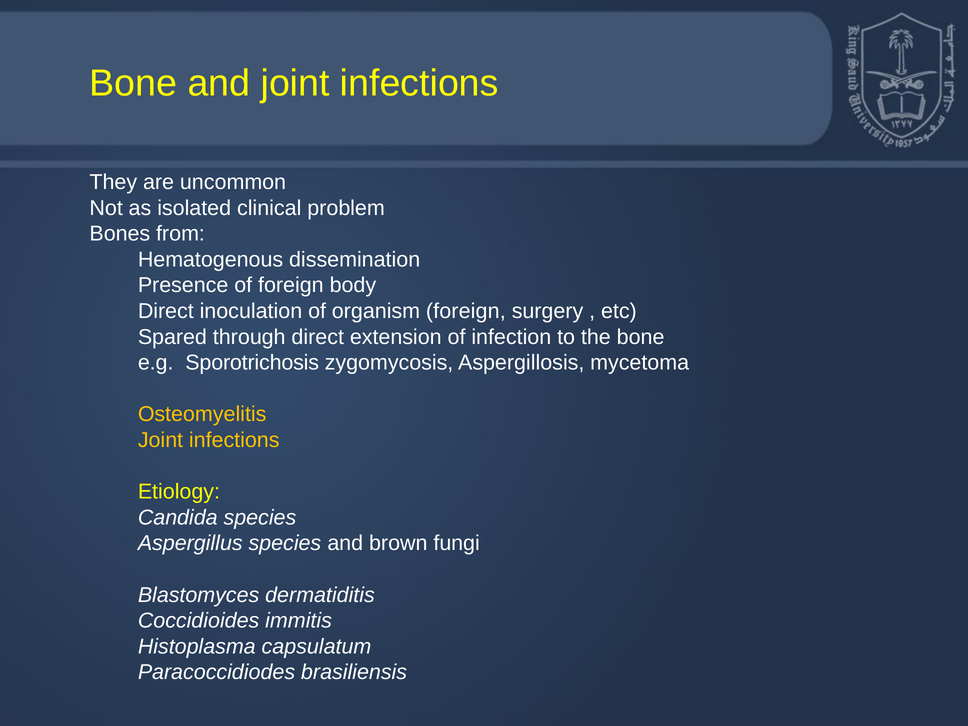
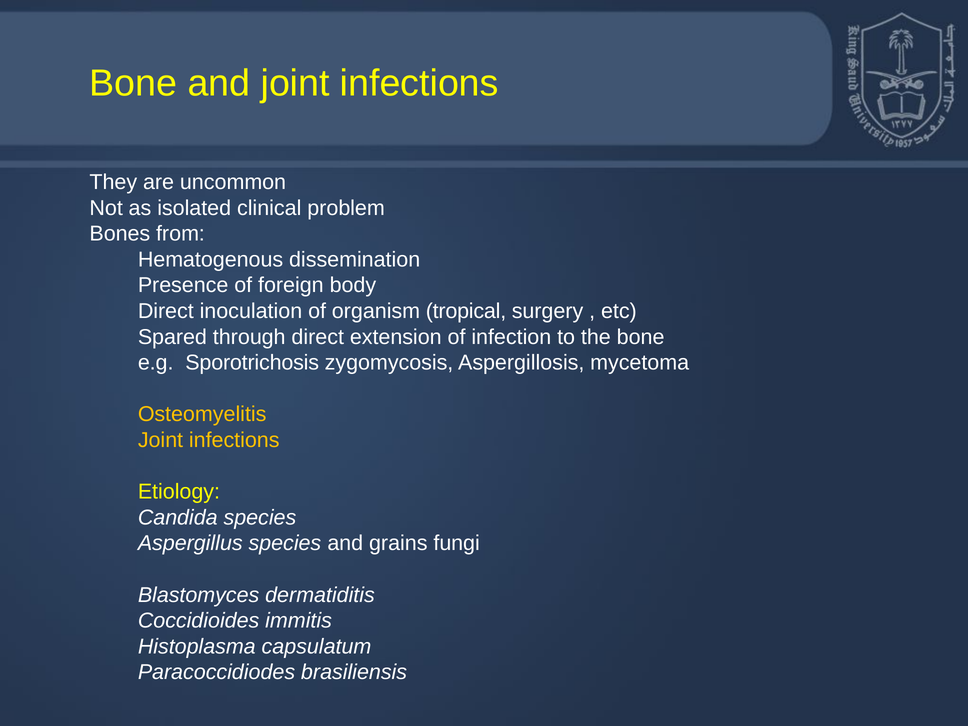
organism foreign: foreign -> tropical (466, 311)
brown: brown -> grains (398, 543)
